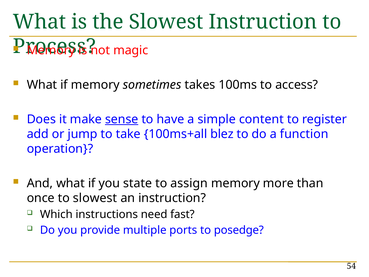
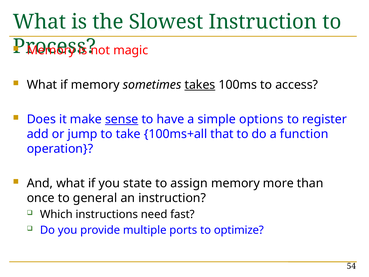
takes underline: none -> present (200, 85)
content: content -> options (261, 119)
blez: blez -> that (222, 134)
to slowest: slowest -> general (95, 198)
posedge: posedge -> optimize (239, 230)
